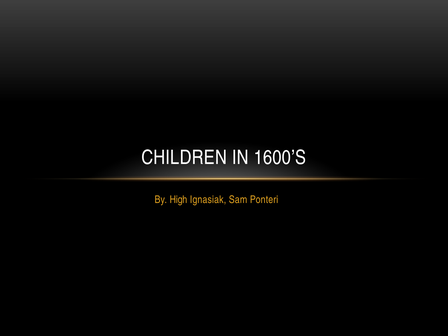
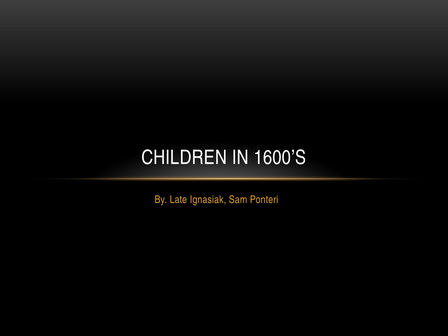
High: High -> Late (178, 200)
